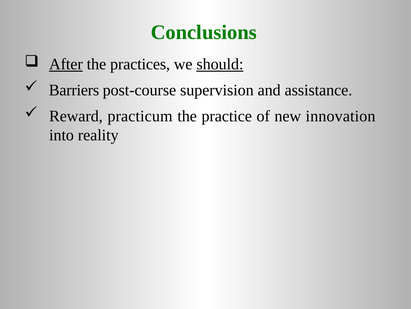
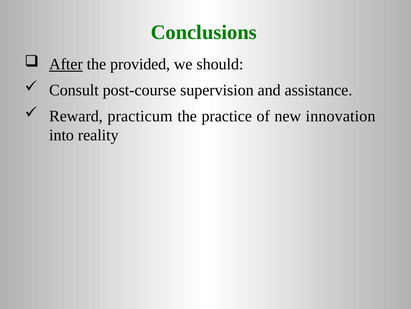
practices: practices -> provided (140, 64)
should underline: present -> none (220, 64)
Barriers: Barriers -> Consult (74, 90)
